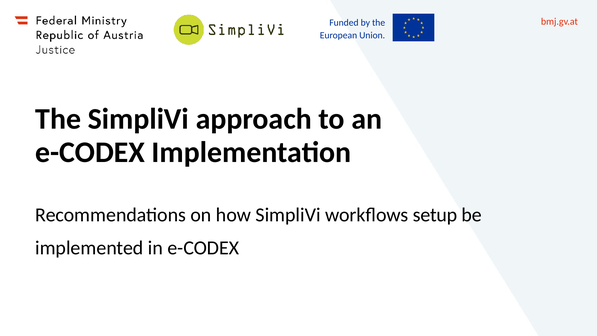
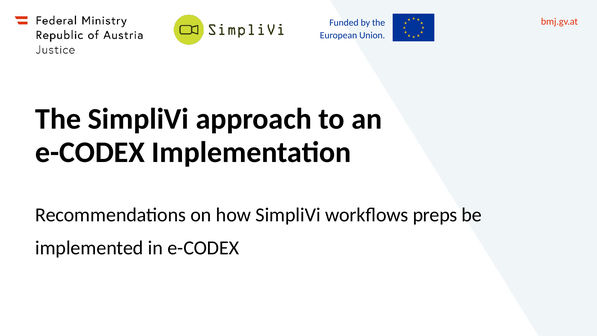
setup: setup -> preps (435, 215)
